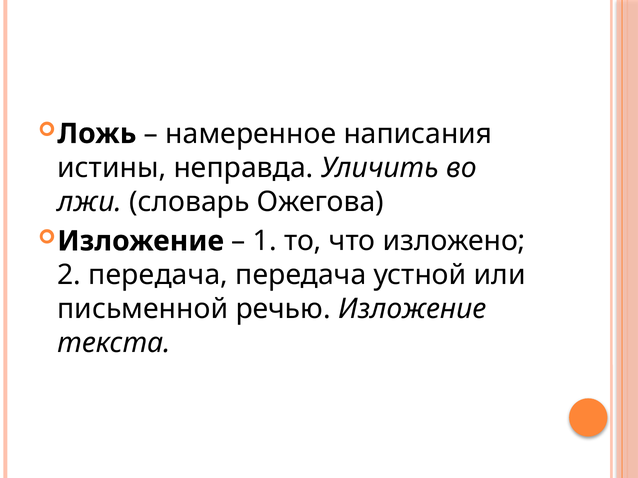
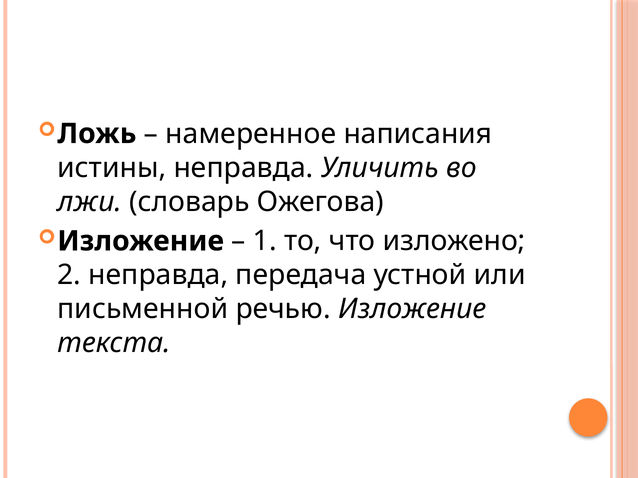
2 передача: передача -> неправда (158, 275)
